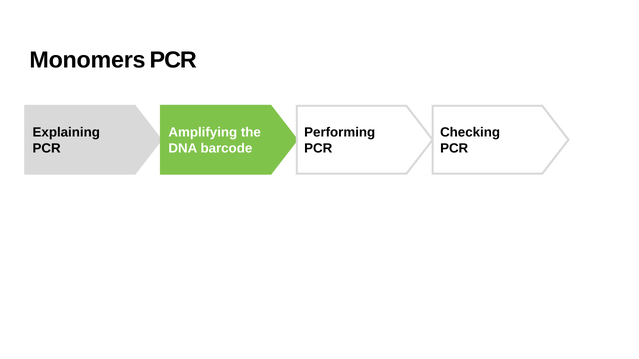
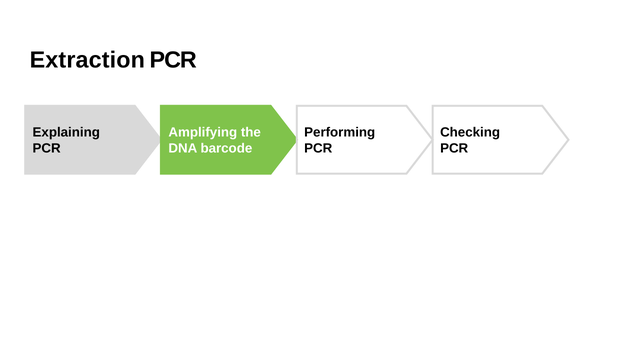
Monomers: Monomers -> Extraction (87, 60)
